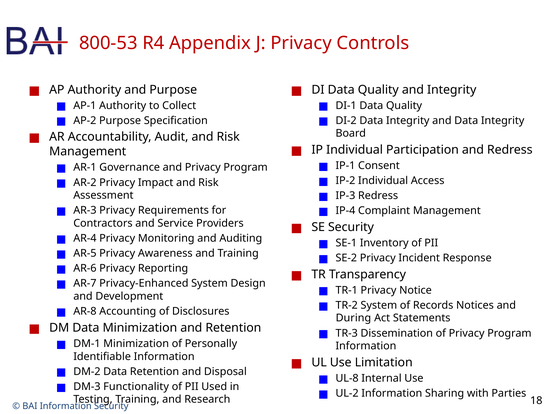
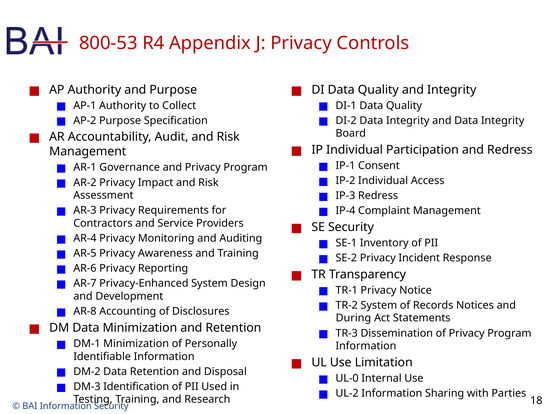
UL-8: UL-8 -> UL-0 (347, 378)
Functionality: Functionality -> Identification (136, 387)
